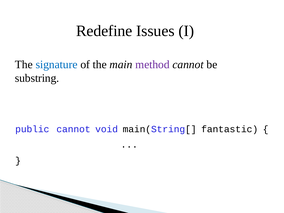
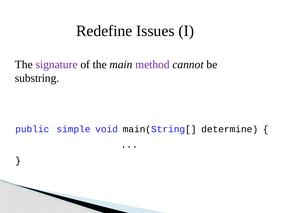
signature colour: blue -> purple (57, 65)
public cannot: cannot -> simple (73, 129)
fantastic: fantastic -> determine (230, 129)
